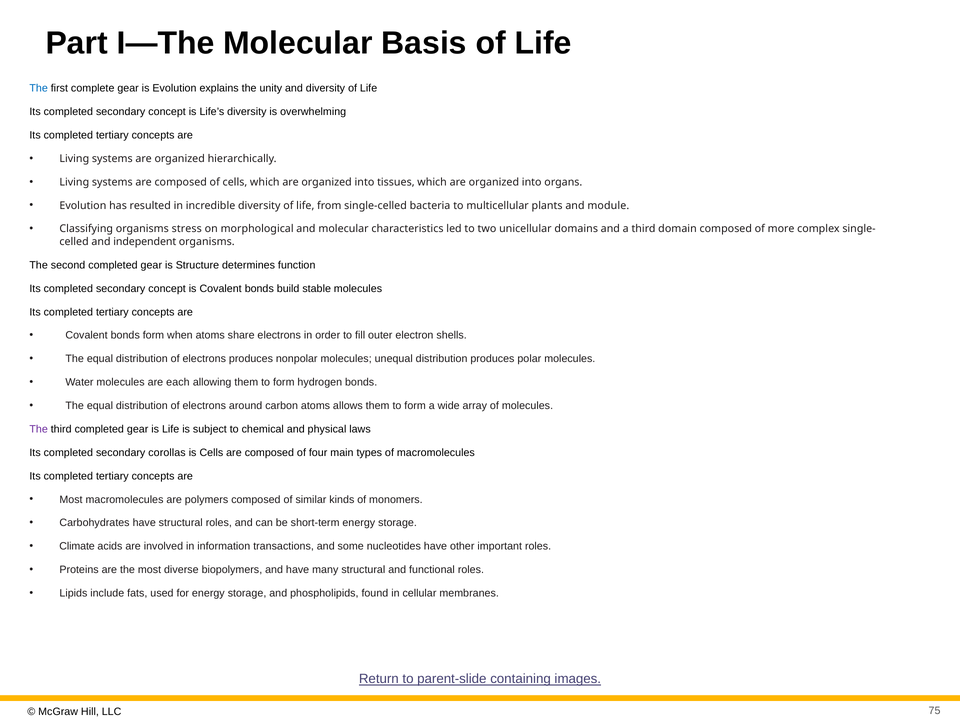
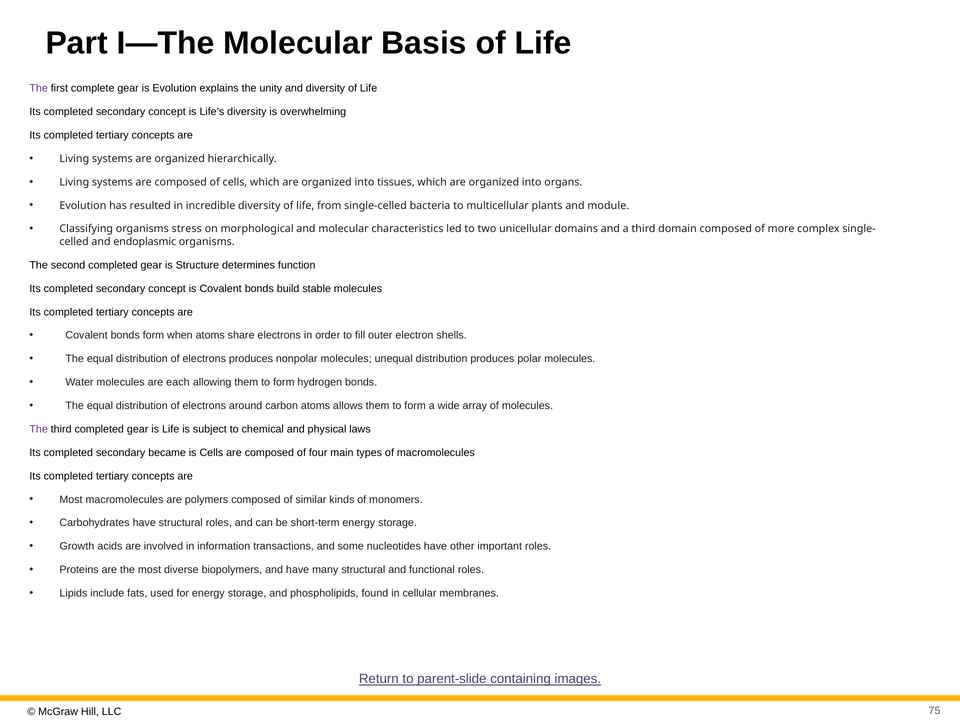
The colour: blue -> purple (39, 88)
independent: independent -> endoplasmic (145, 242)
corollas: corollas -> became (167, 453)
Climate: Climate -> Growth (77, 546)
